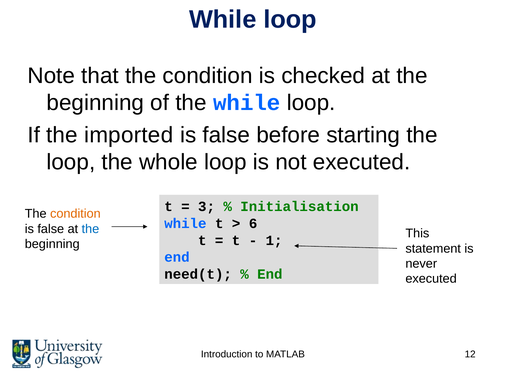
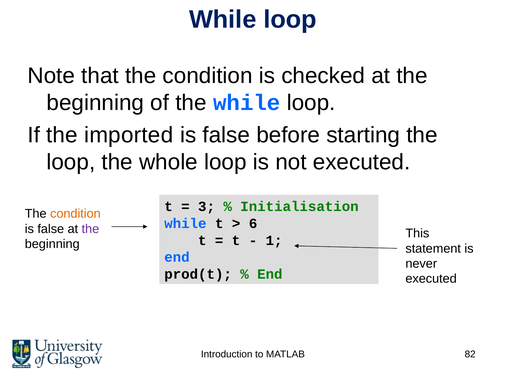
the colour: blue -> purple (90, 229)
need(t: need(t -> prod(t (198, 274)
12: 12 -> 82 (470, 355)
